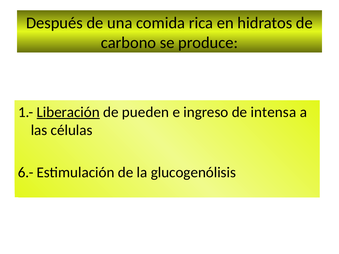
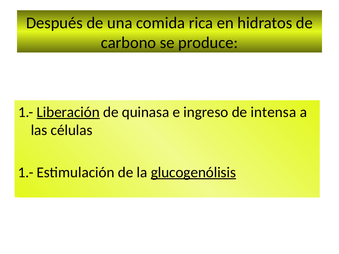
pueden: pueden -> quinasa (146, 112)
6.-: 6.- -> 1.- (26, 172)
glucogenólisis underline: none -> present (193, 172)
